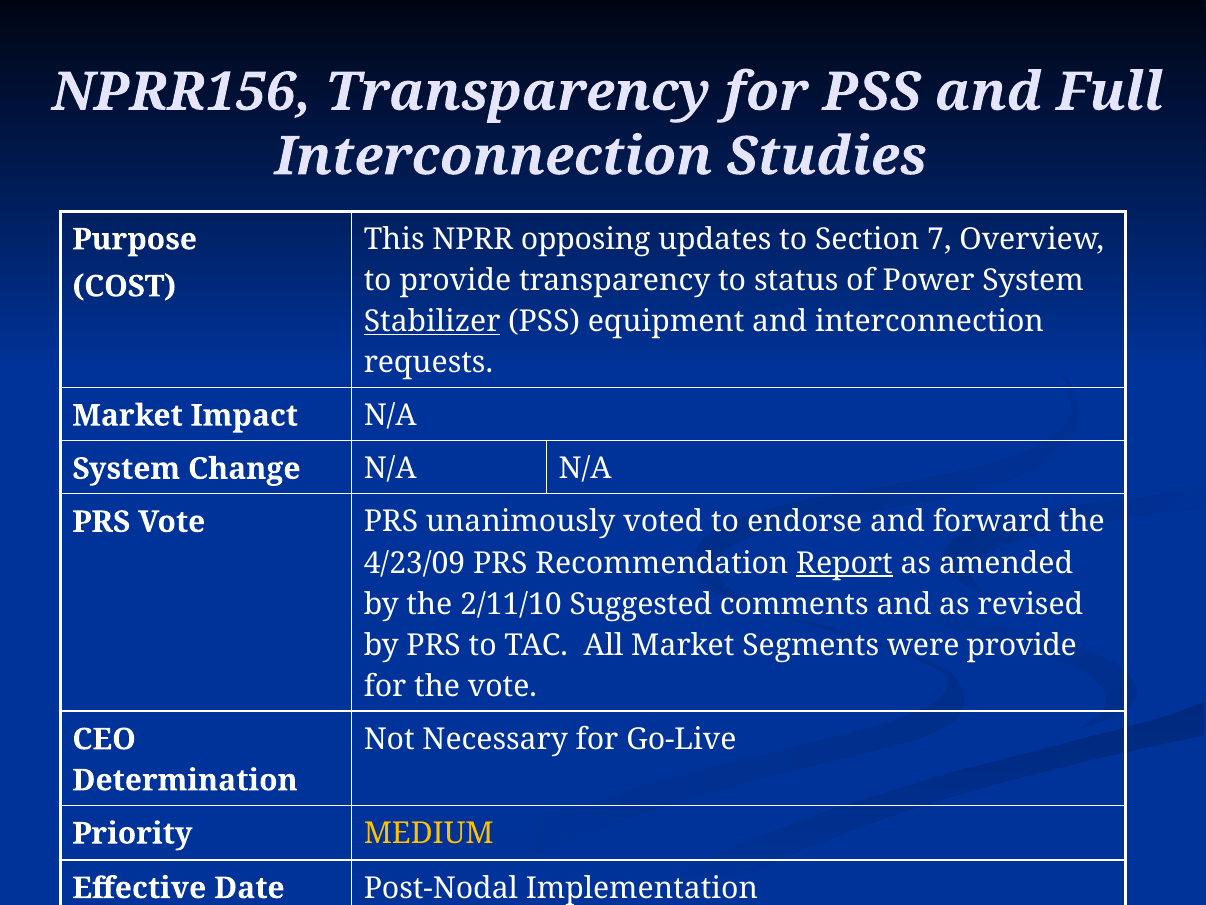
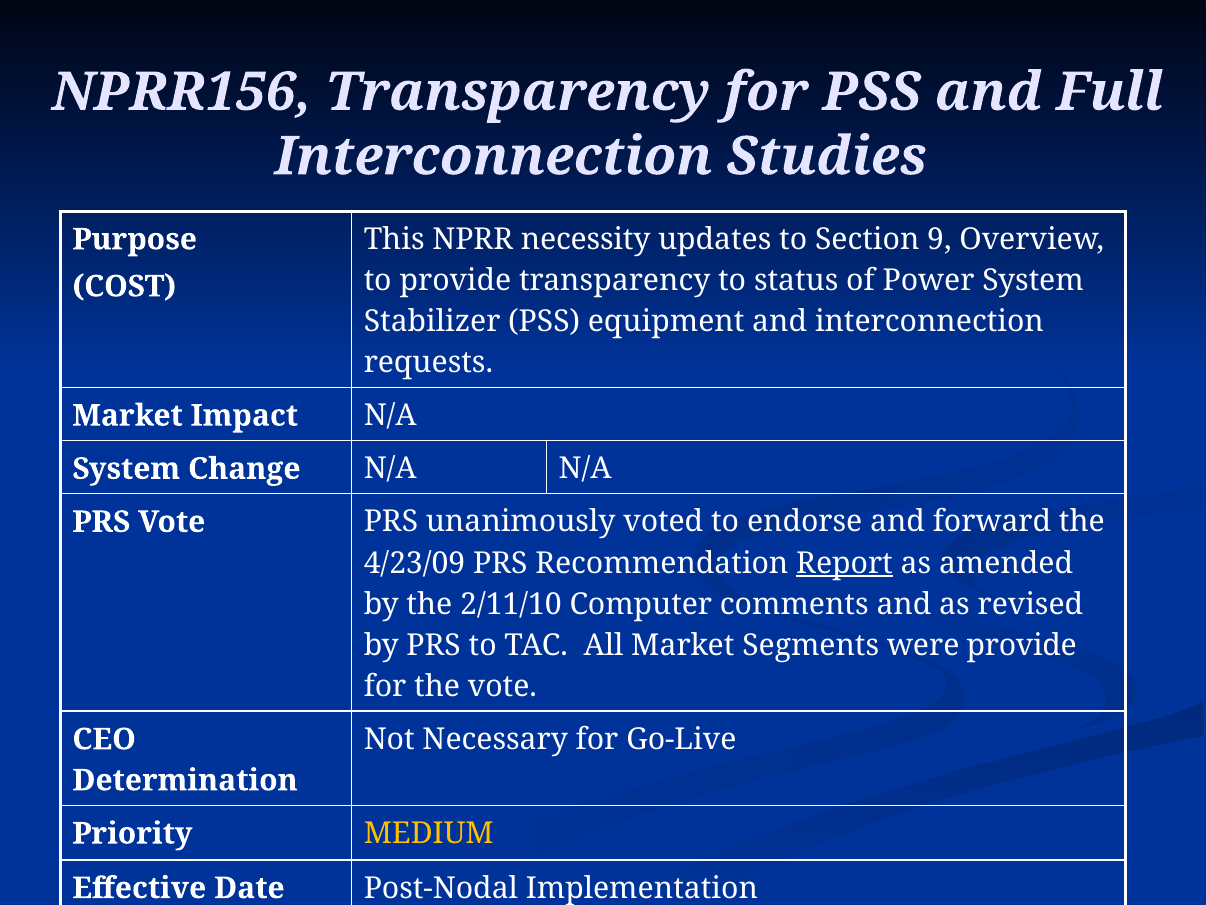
opposing: opposing -> necessity (586, 239)
7: 7 -> 9 (939, 239)
Stabilizer underline: present -> none (432, 321)
Suggested: Suggested -> Computer (641, 604)
